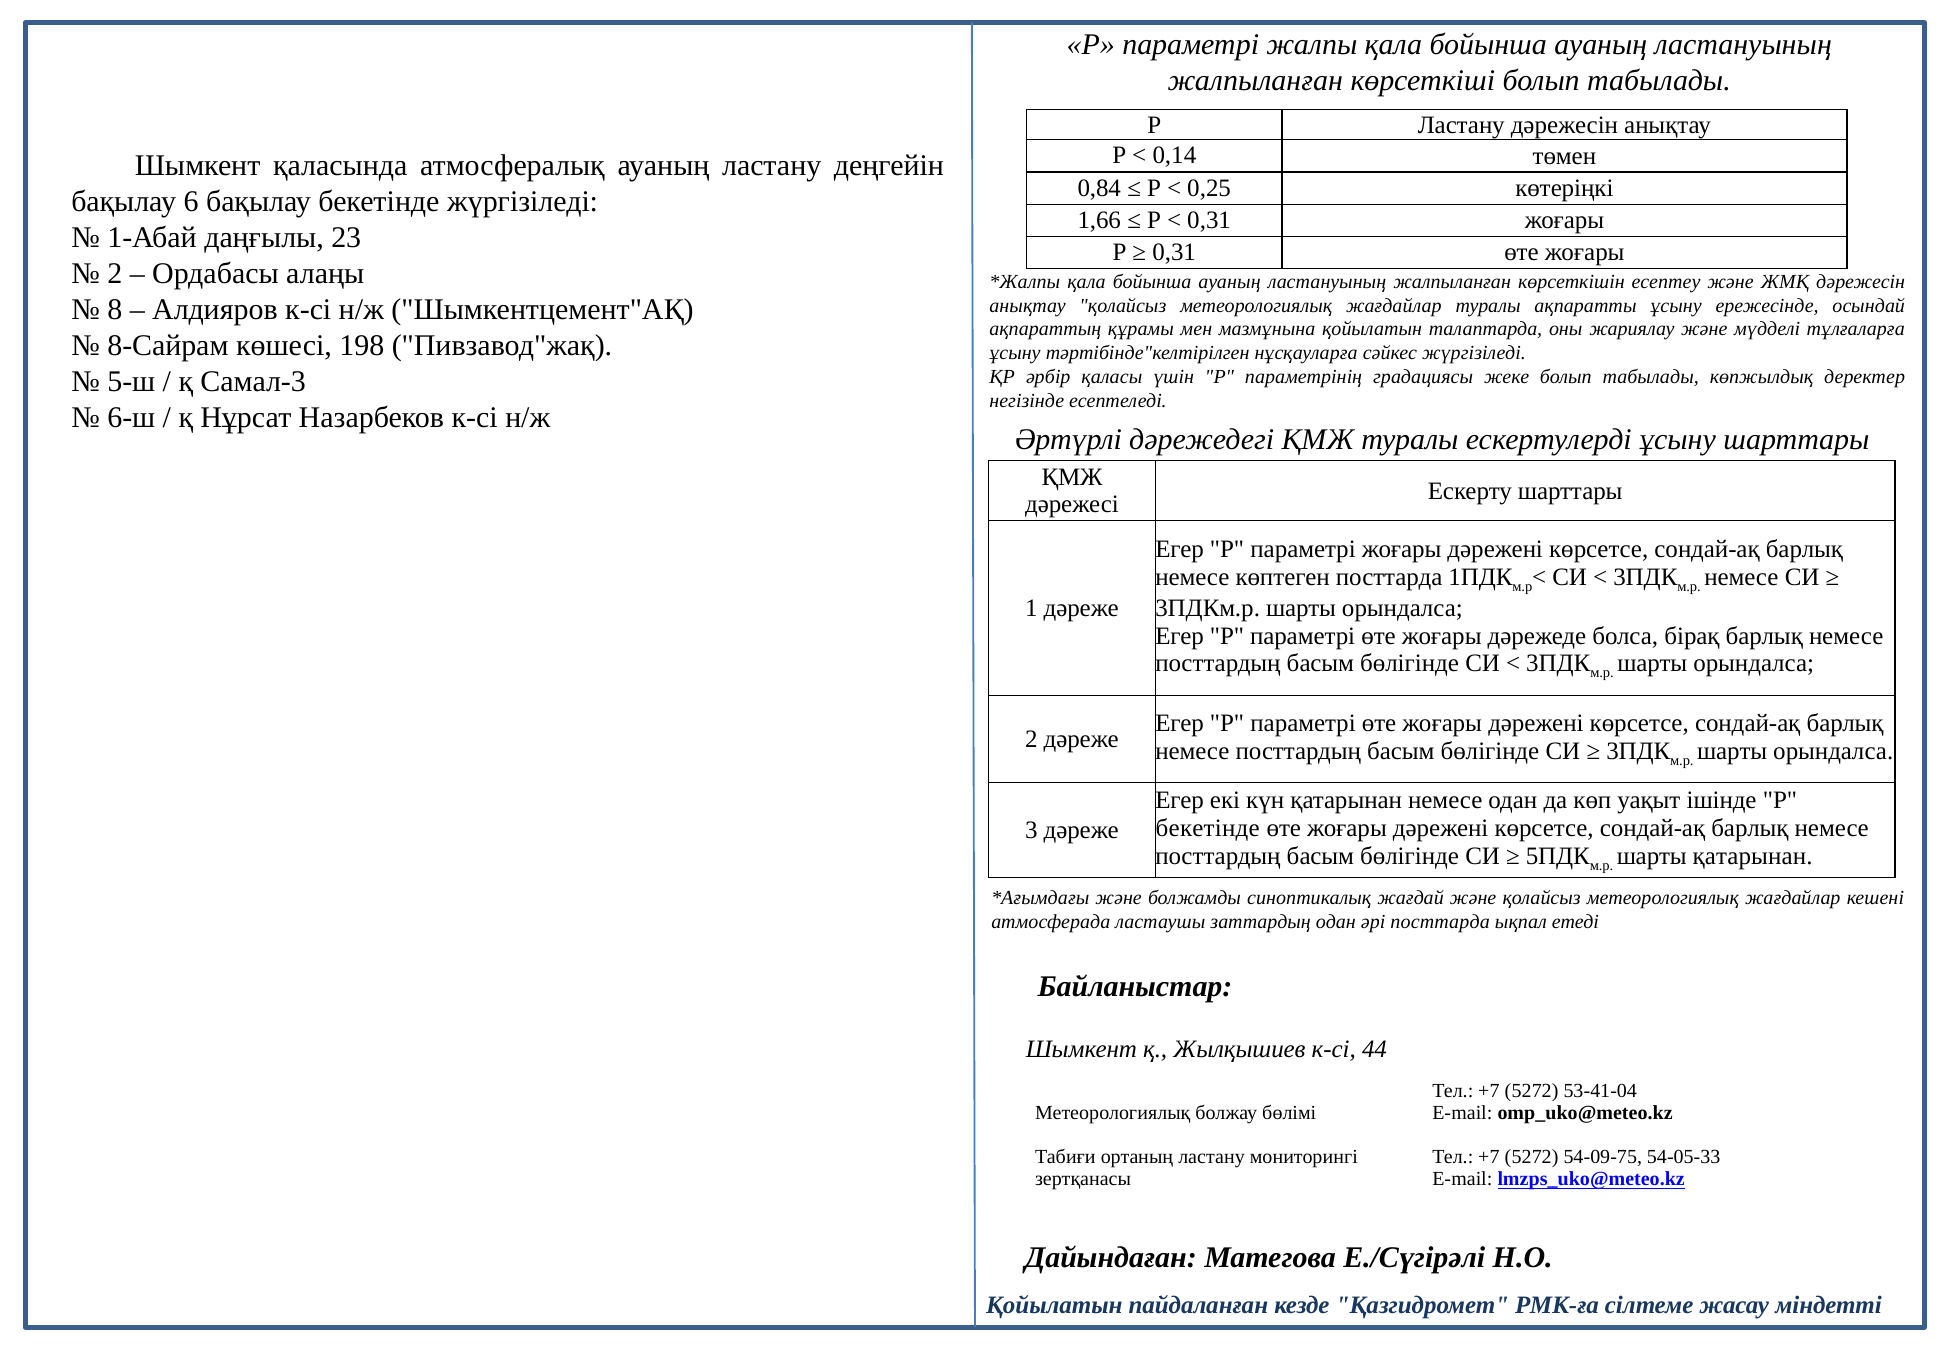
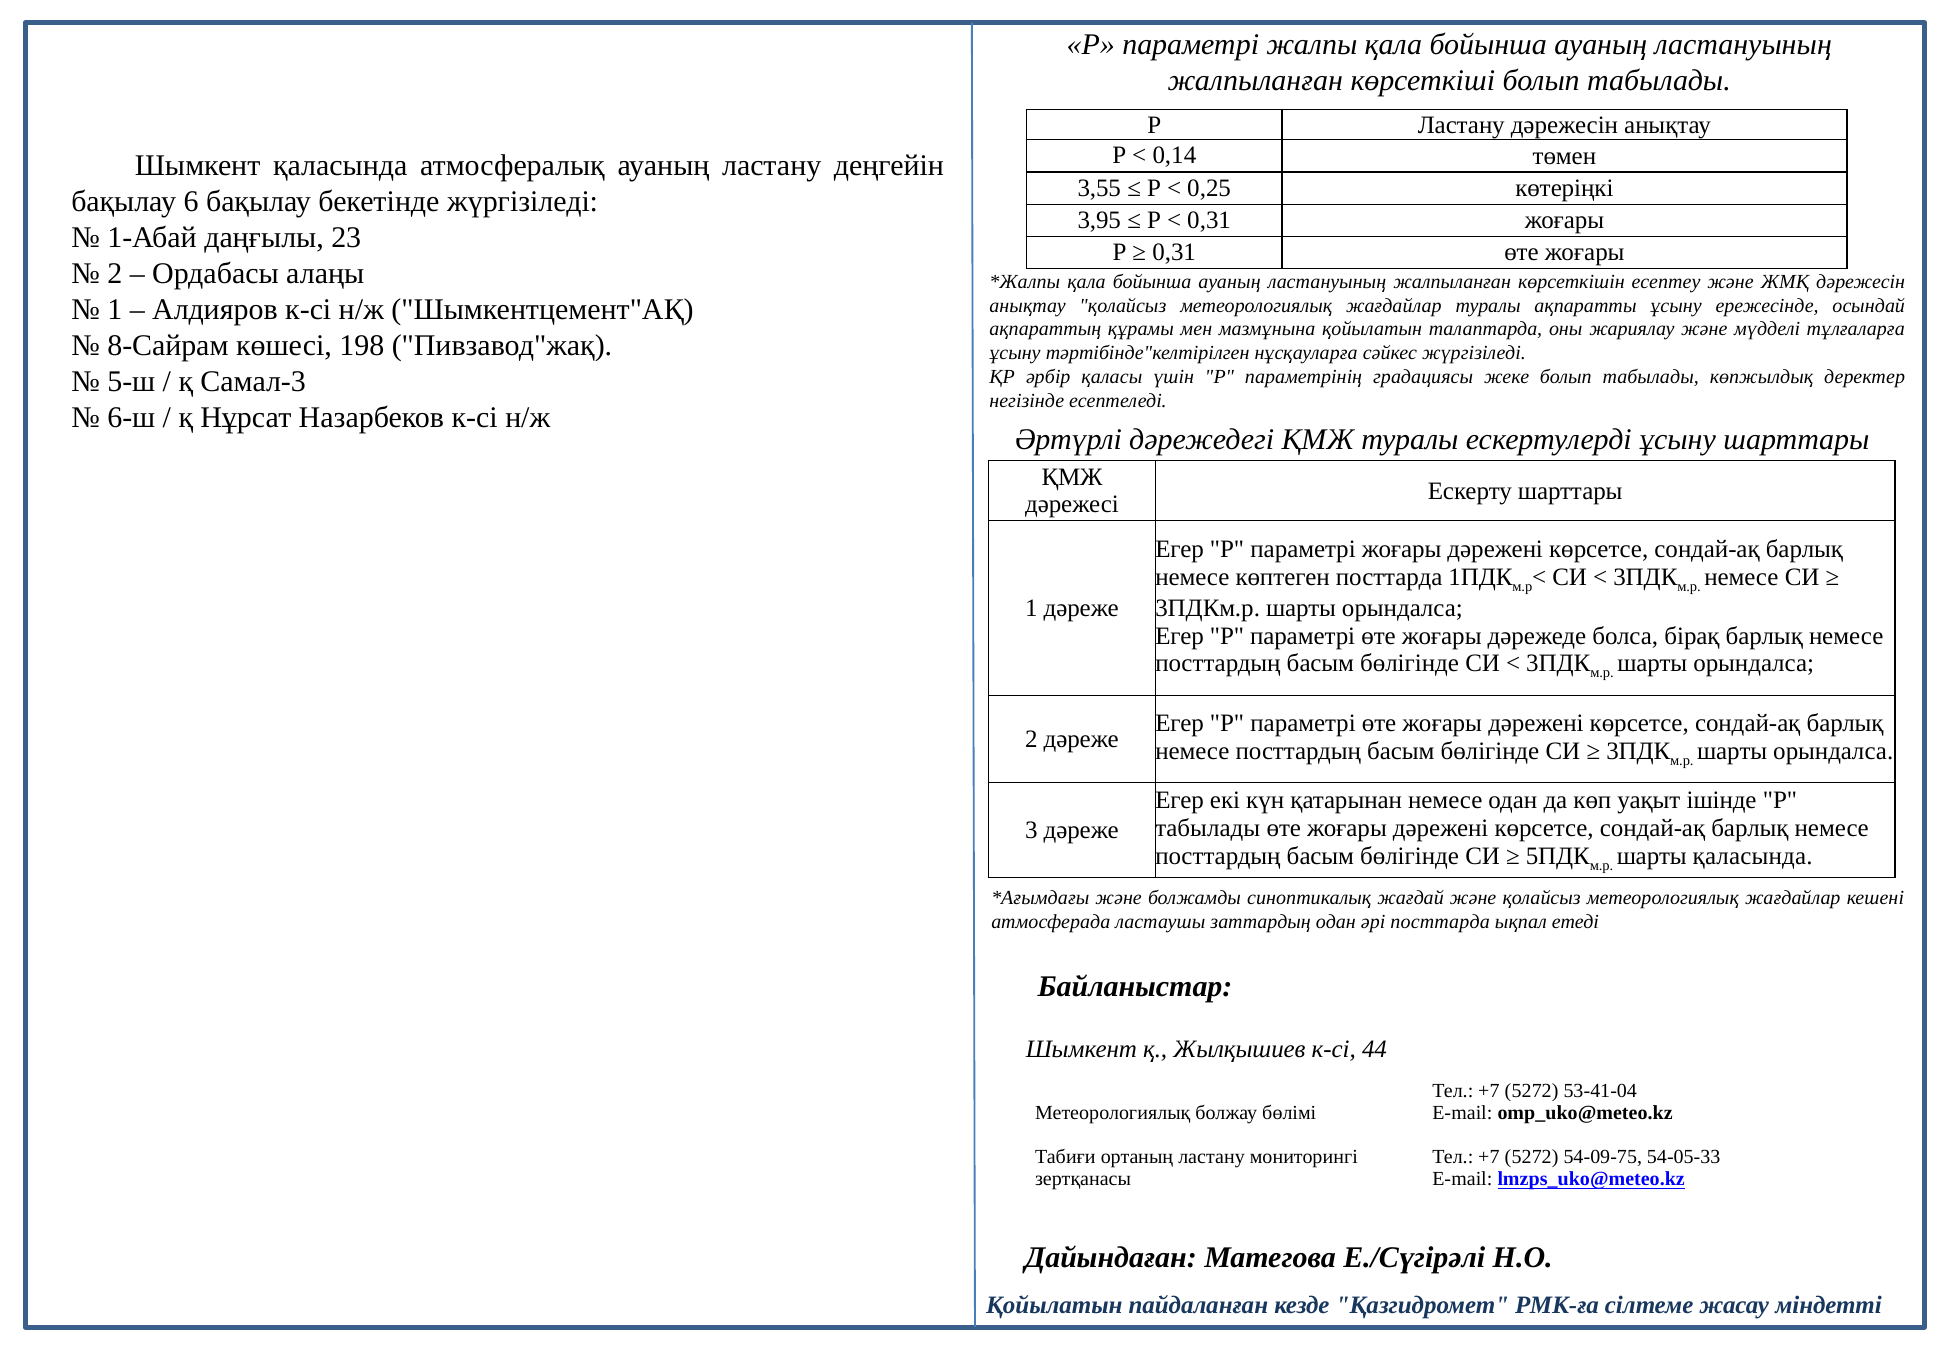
0,84: 0,84 -> 3,55 (1099, 188)
1,66: 1,66 -> 3,95 (1099, 220)
8: 8 -> 1 (115, 309)
бекетінде: бекетінде -> табылады (1208, 828)
шарты қатарынан: қатарынан -> қаласында (1753, 856)
